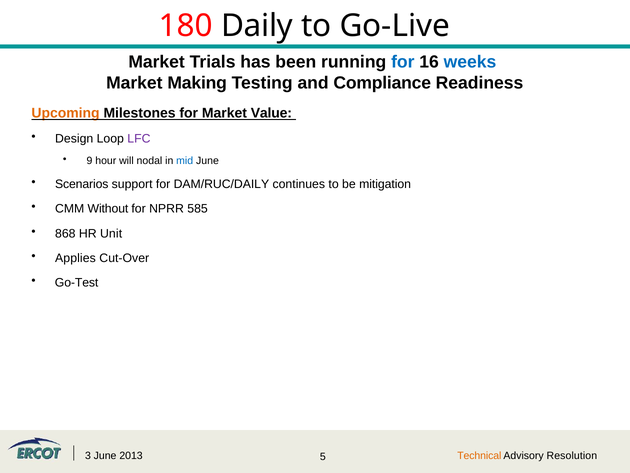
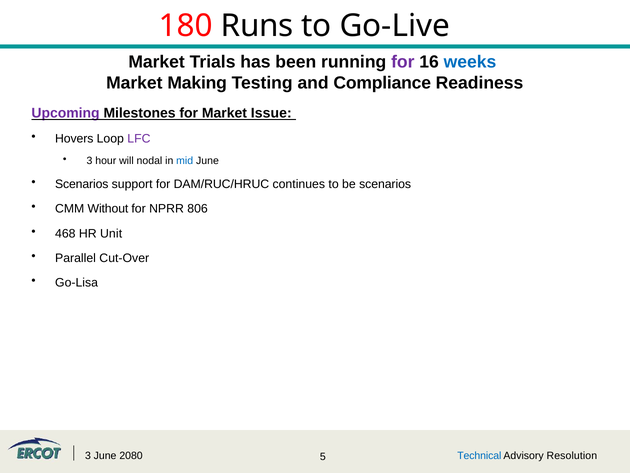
Daily: Daily -> Runs (257, 26)
for colour: blue -> purple (403, 62)
Upcoming colour: orange -> purple (66, 113)
Value: Value -> Issue (271, 113)
Design: Design -> Hovers (74, 139)
9: 9 -> 3 (90, 161)
DAM/RUC/DAILY: DAM/RUC/DAILY -> DAM/RUC/HRUC (221, 184)
be mitigation: mitigation -> scenarios (385, 184)
585: 585 -> 806 (198, 209)
868: 868 -> 468 (65, 233)
Applies: Applies -> Parallel (76, 258)
Go-Test: Go-Test -> Go-Lisa (77, 282)
2013: 2013 -> 2080 (131, 455)
Technical colour: orange -> blue (479, 455)
